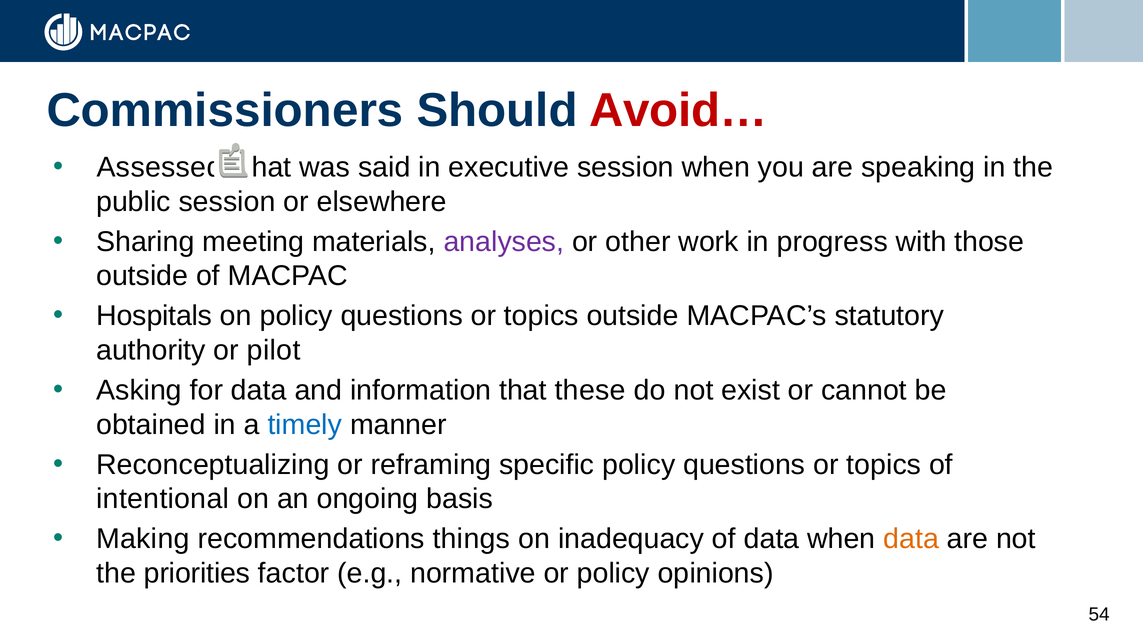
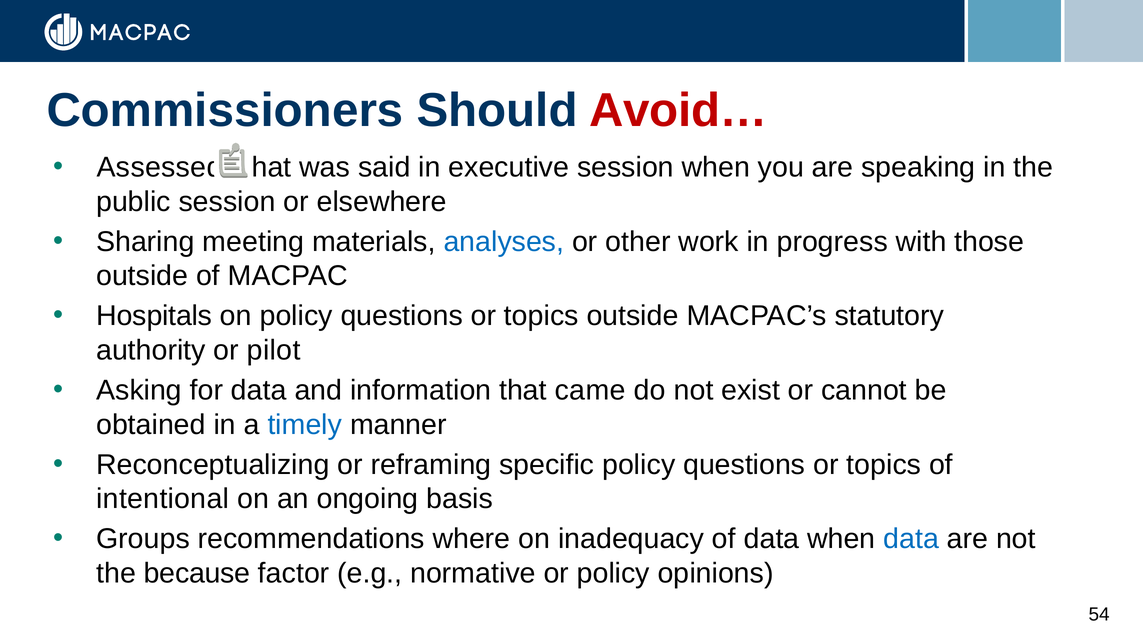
analyses colour: purple -> blue (504, 242)
these: these -> came (590, 390)
Making: Making -> Groups (143, 539)
things: things -> where (471, 539)
data colour: orange -> blue (911, 539)
priorities: priorities -> because (197, 573)
